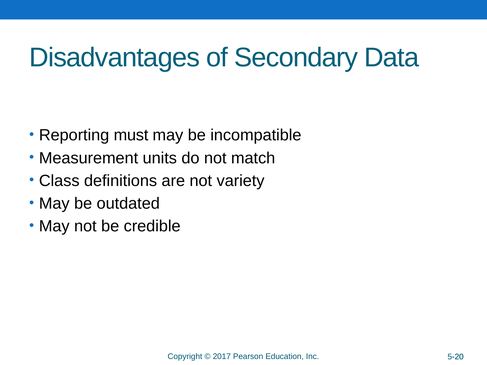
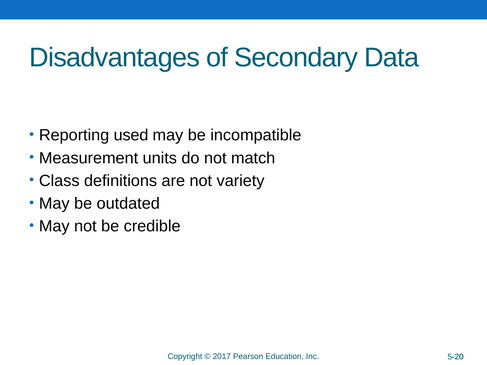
must: must -> used (131, 135)
